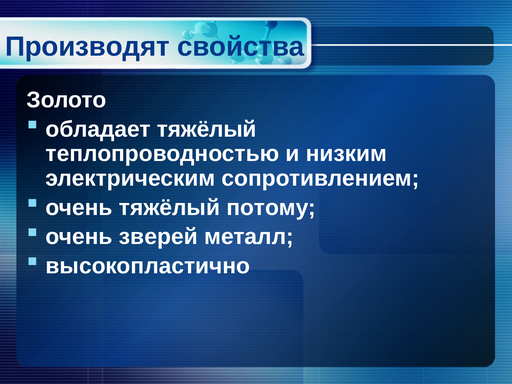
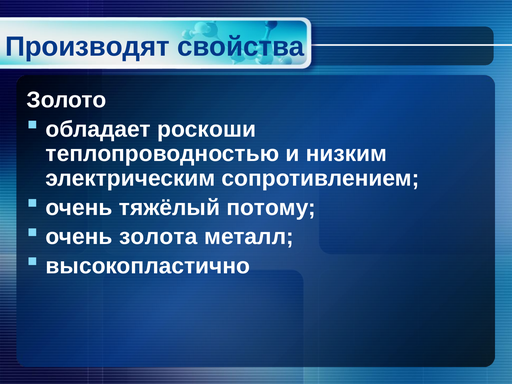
обладает тяжёлый: тяжёлый -> роскоши (207, 129)
зверей: зверей -> золота (158, 237)
